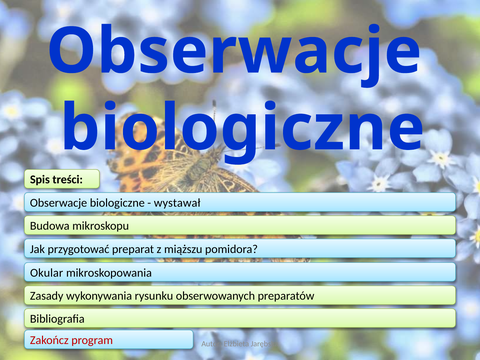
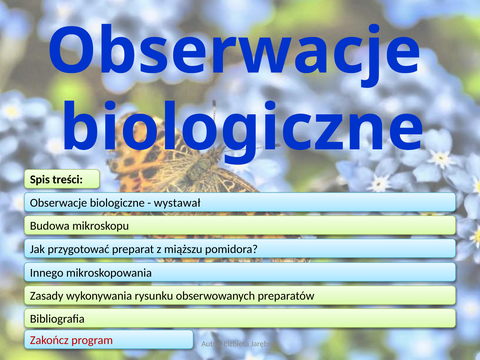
Okular: Okular -> Innego (47, 273)
